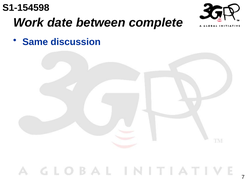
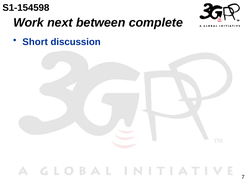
date: date -> next (60, 23)
Same: Same -> Short (35, 42)
